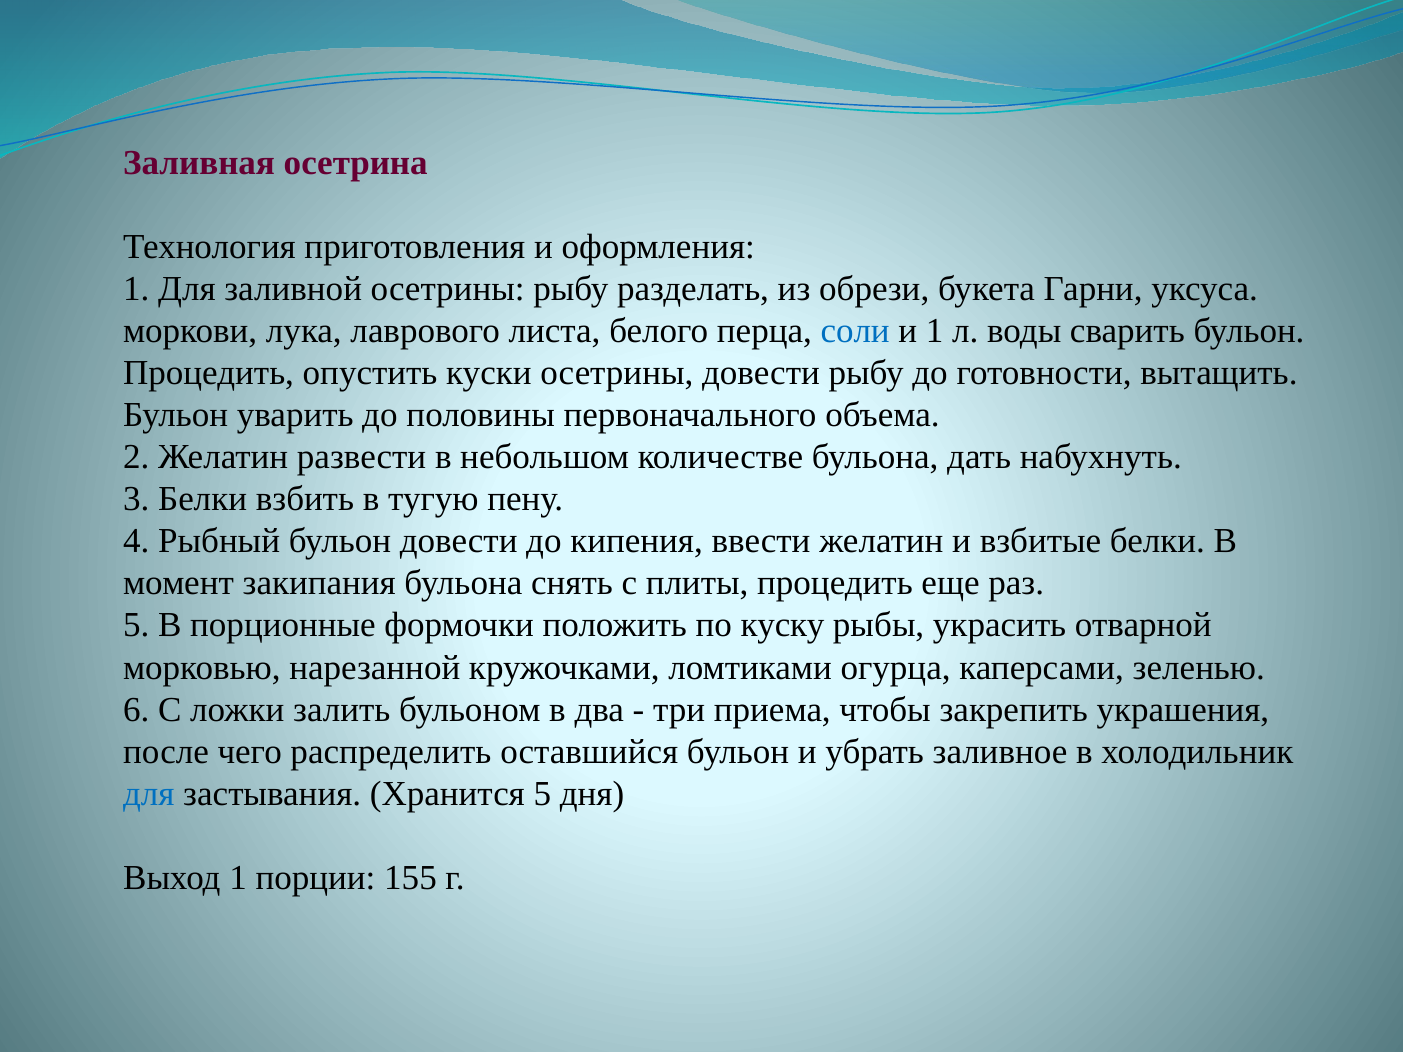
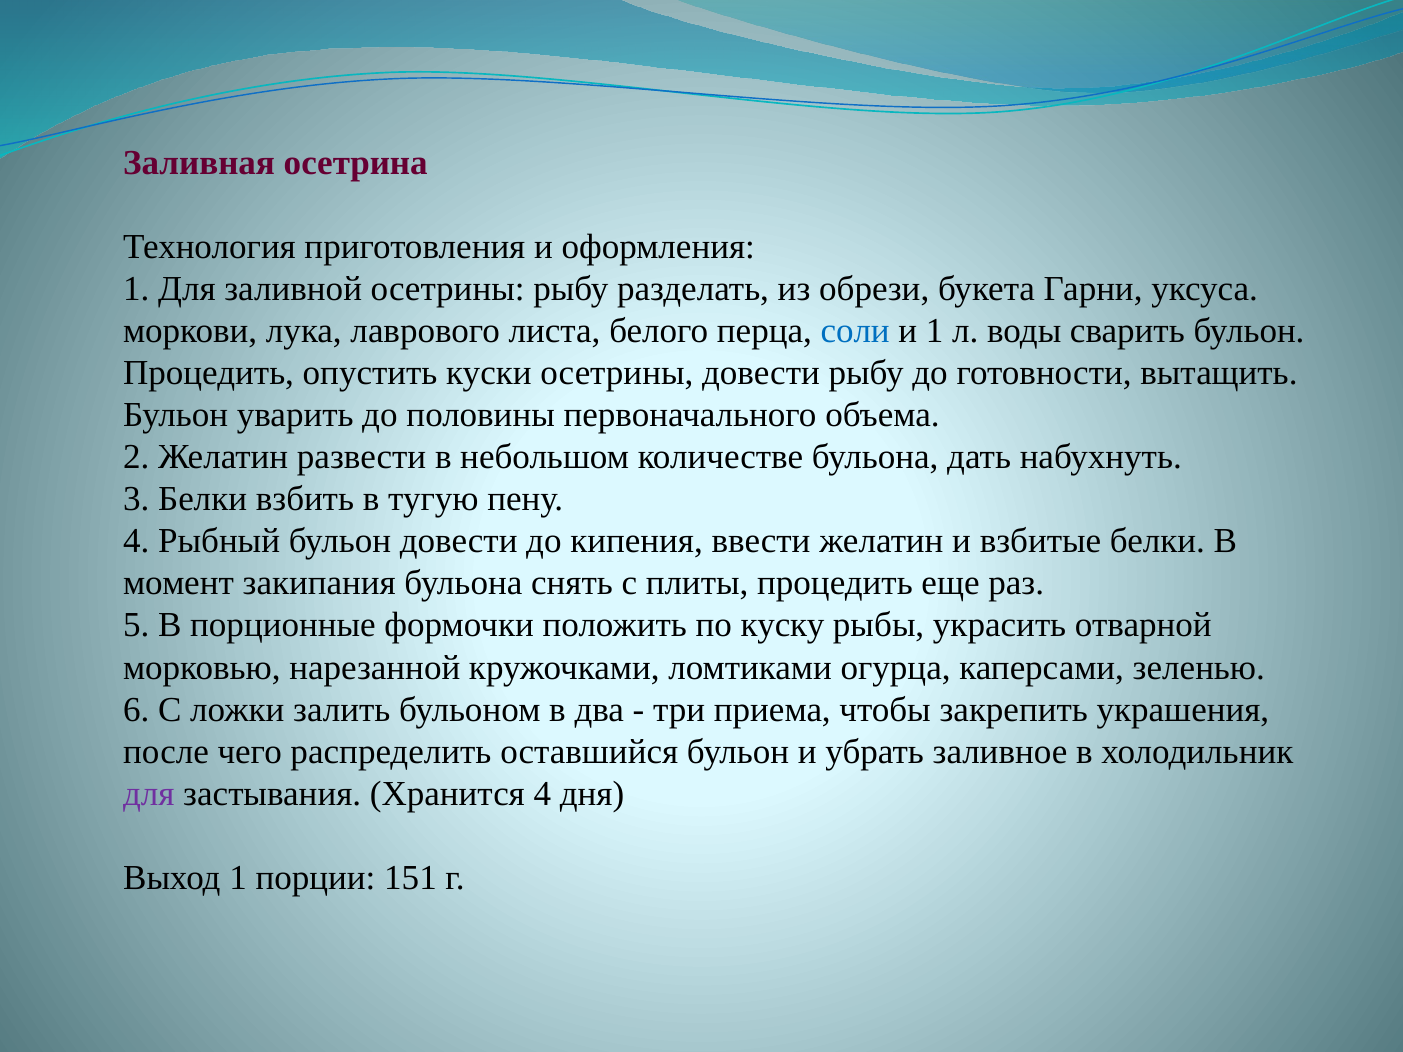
для colour: blue -> purple (149, 794)
Хранится 5: 5 -> 4 (542, 794)
155: 155 -> 151 (411, 878)
